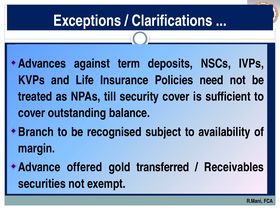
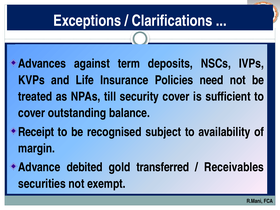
Branch: Branch -> Receipt (36, 132)
offered: offered -> debited (85, 167)
